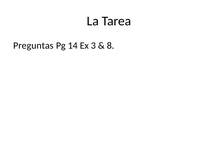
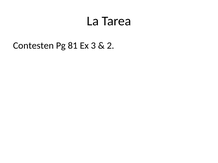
Preguntas: Preguntas -> Contesten (33, 46)
14: 14 -> 81 (73, 46)
8: 8 -> 2 (111, 46)
